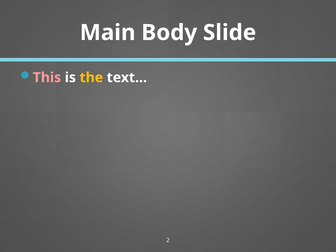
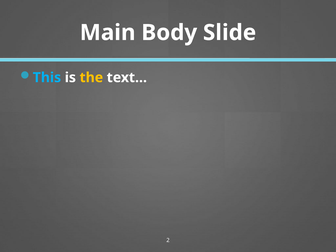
This colour: pink -> light blue (47, 78)
